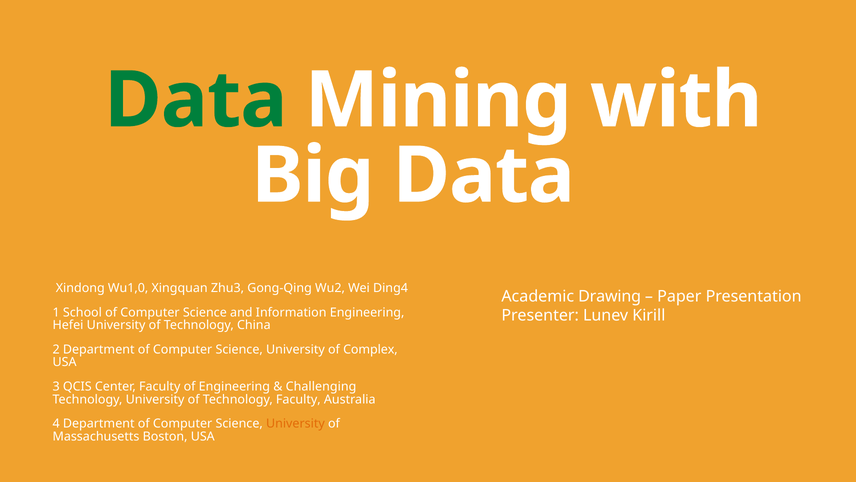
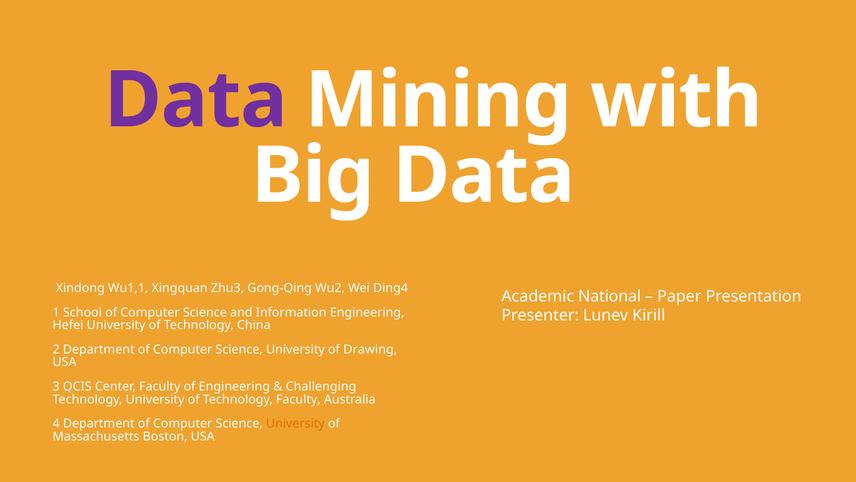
Data colour: green -> purple (196, 100)
Wu1,0: Wu1,0 -> Wu1,1 (128, 288)
Drawing: Drawing -> National (610, 296)
Complex: Complex -> Drawing (370, 349)
